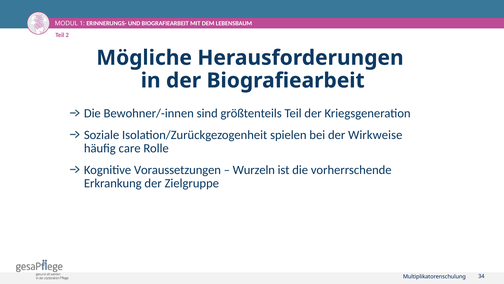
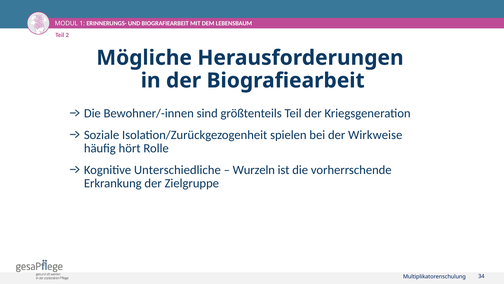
care: care -> hört (130, 148)
Voraussetzungen: Voraussetzungen -> Unterschiedliche (177, 170)
